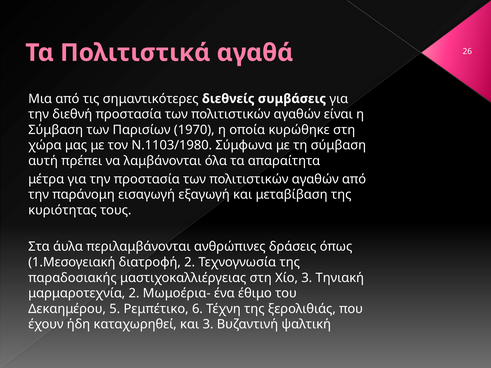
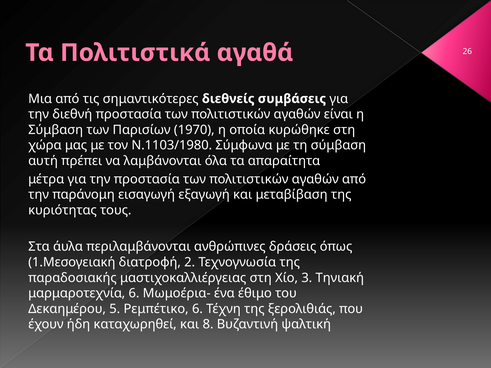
μαρμαροτεχνία 2: 2 -> 6 (134, 293)
και 3: 3 -> 8 (208, 325)
